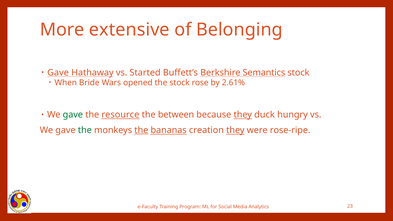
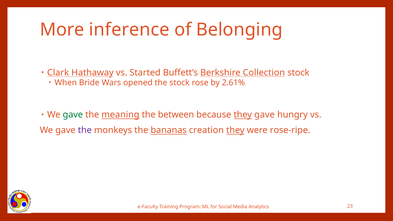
extensive: extensive -> inference (129, 30)
Gave: Gave -> Clark (58, 73)
Semantics: Semantics -> Collection (264, 73)
resource: resource -> meaning (120, 115)
they duck: duck -> gave (265, 115)
the colour: green -> purple (85, 130)
the underline: present -> none (141, 130)
